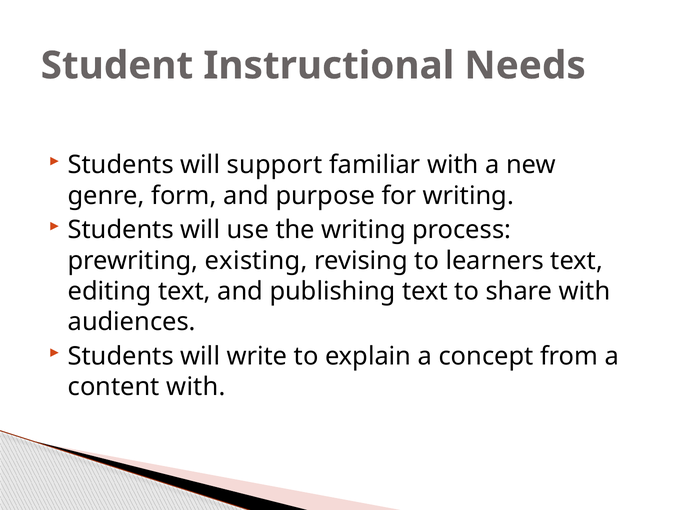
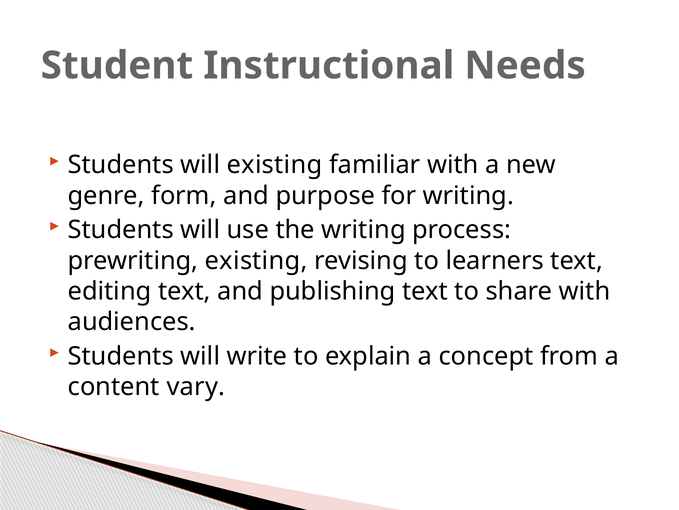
will support: support -> existing (274, 165)
content with: with -> vary (196, 386)
